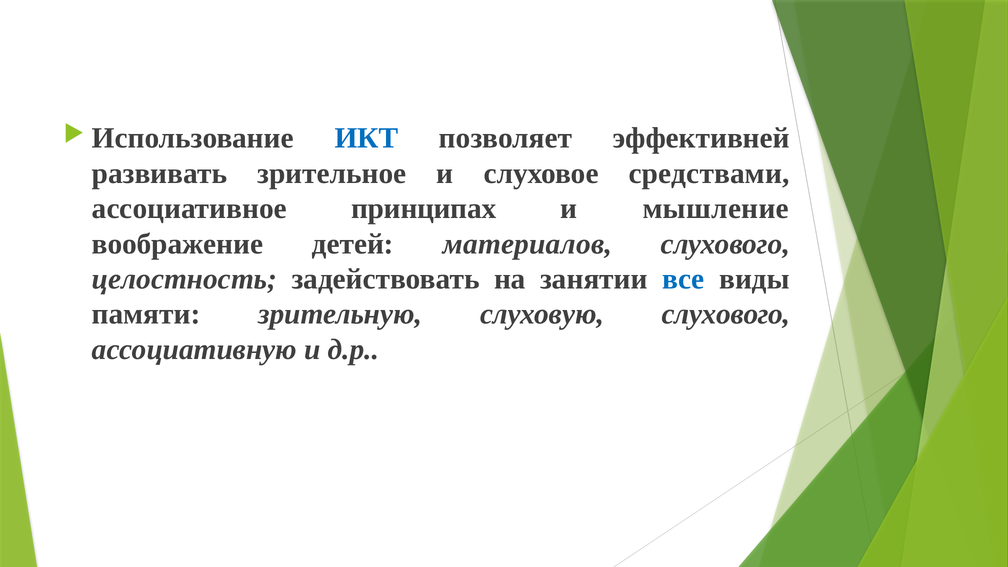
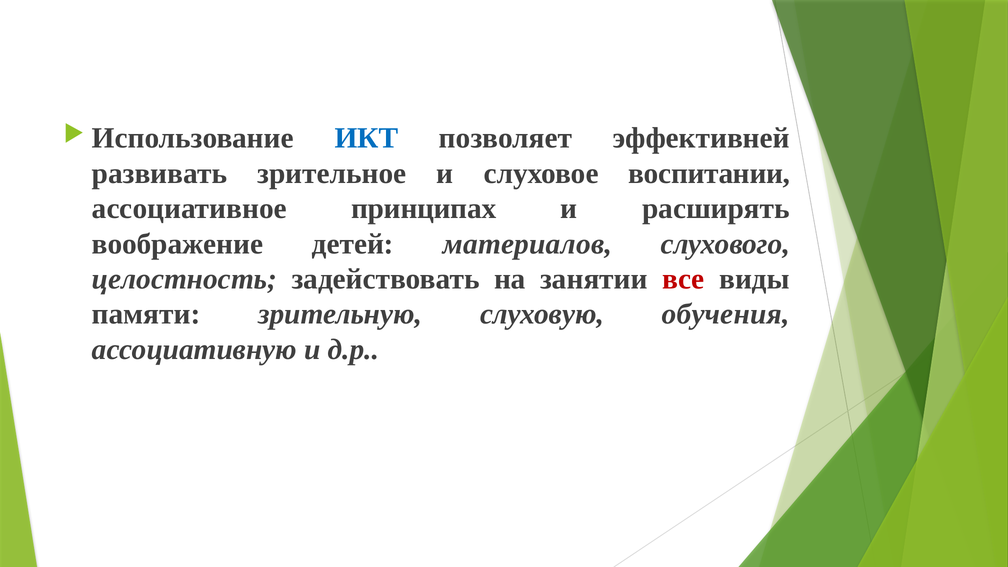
средствами: средствами -> воспитании (709, 173)
мышление: мышление -> расширять (716, 209)
все colour: blue -> red (683, 279)
слуховую слухового: слухового -> обучения (726, 314)
